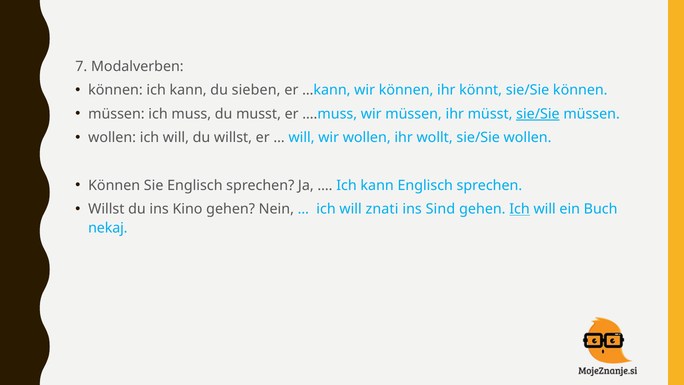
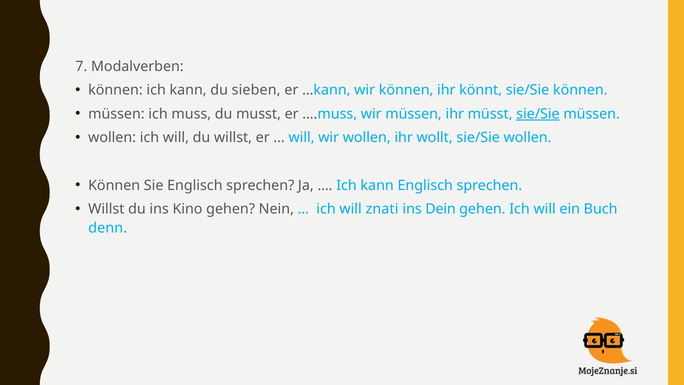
Sind: Sind -> Dein (441, 209)
Ich underline: present -> none (520, 209)
nekaj: nekaj -> denn (108, 228)
